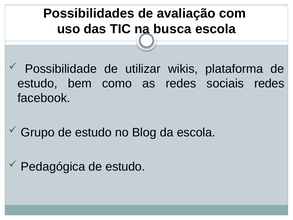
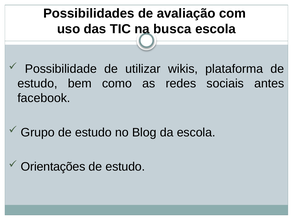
sociais redes: redes -> antes (269, 83)
Pedagógica: Pedagógica -> Orientações (53, 166)
